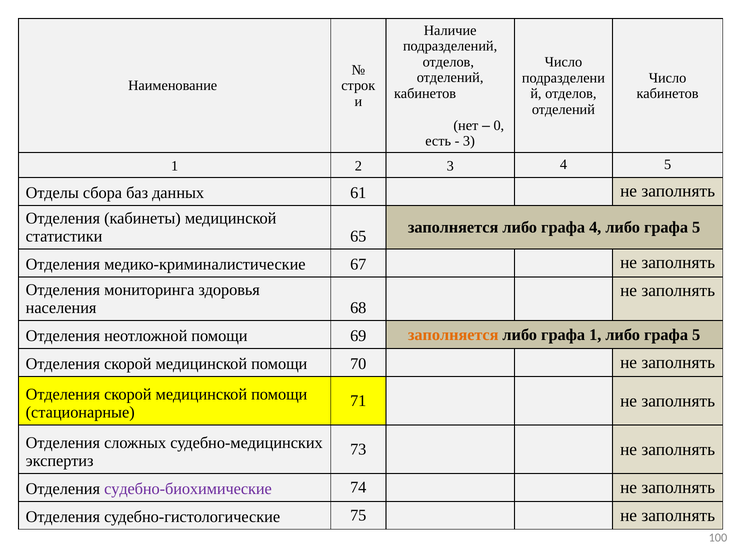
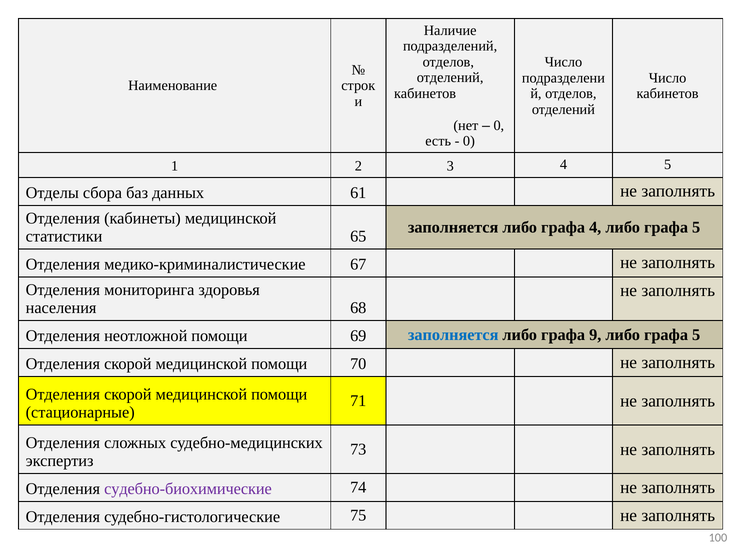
3: 3 -> 0 (469, 141)
заполняется colour: orange -> blue (453, 335)
графа 1: 1 -> 9 (595, 335)
